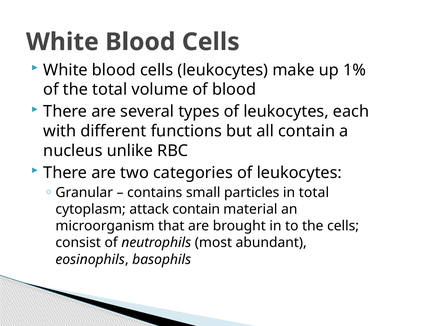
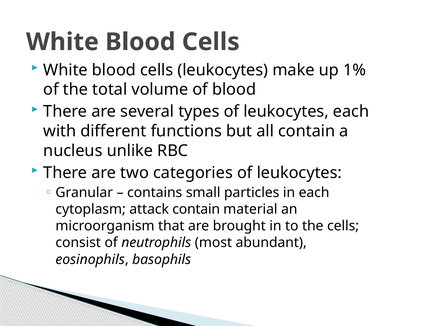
in total: total -> each (314, 192)
